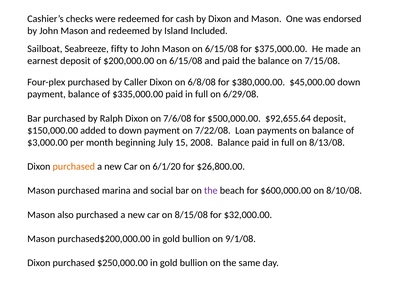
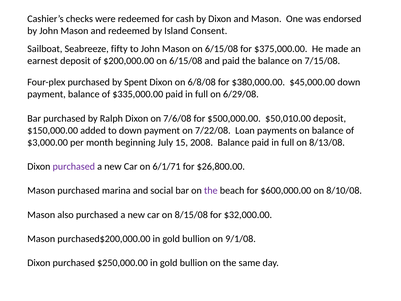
Included: Included -> Consent (209, 31)
Caller: Caller -> Spent (136, 82)
$92,655.64: $92,655.64 -> $50,010.00 (288, 118)
purchased colour: orange -> purple (74, 166)
6/1/20: 6/1/20 -> 6/1/71 (167, 166)
